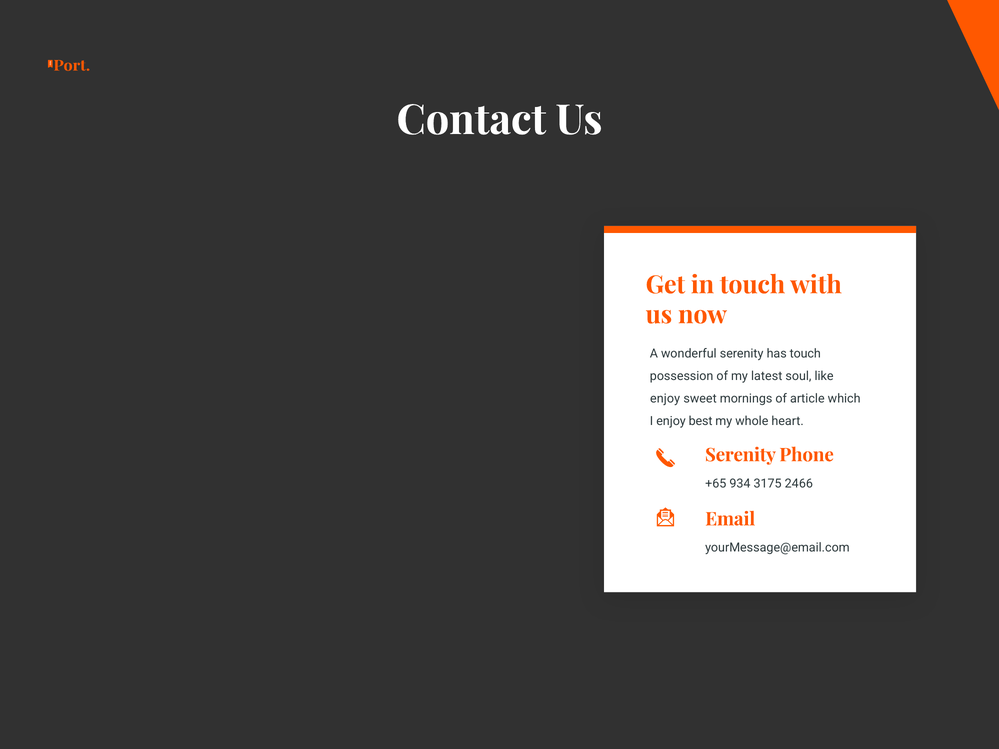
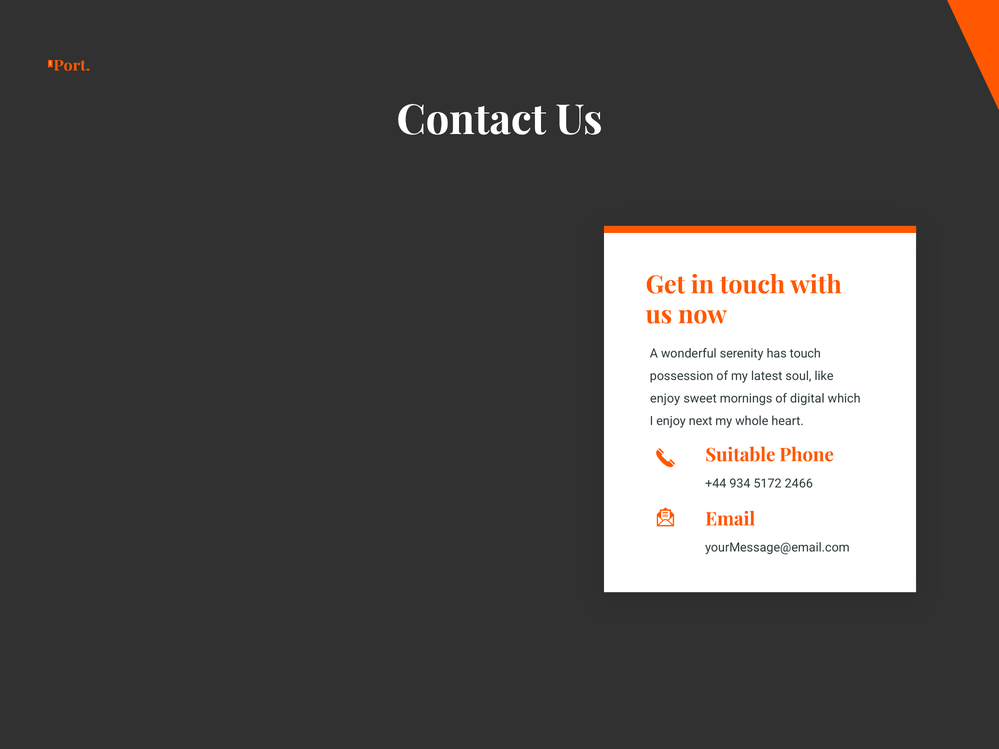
article: article -> digital (807, 399)
best: best -> next (701, 421)
Serenity: Serenity -> Suitable (740, 455)
+65: +65 -> +44 (716, 484)
3175: 3175 -> 5172 (768, 484)
